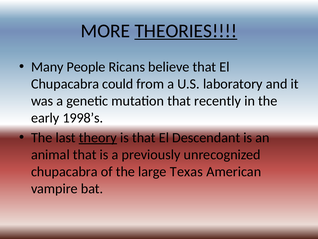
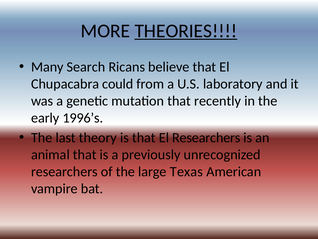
People: People -> Search (86, 67)
1998’s: 1998’s -> 1996’s (83, 118)
theory underline: present -> none (98, 137)
El Descendant: Descendant -> Researchers (206, 137)
chupacabra: chupacabra -> researchers (64, 171)
